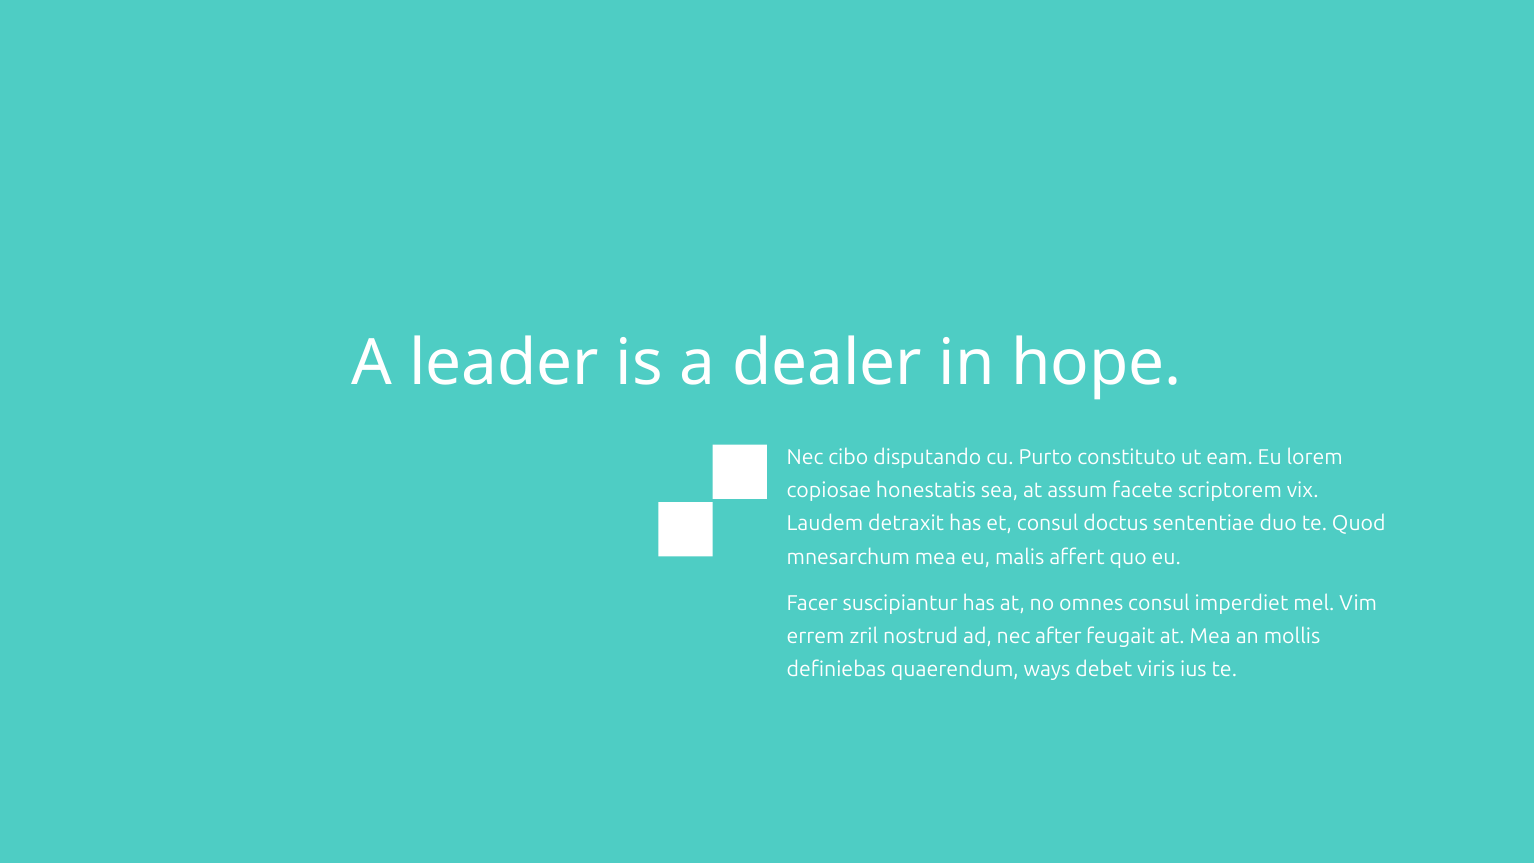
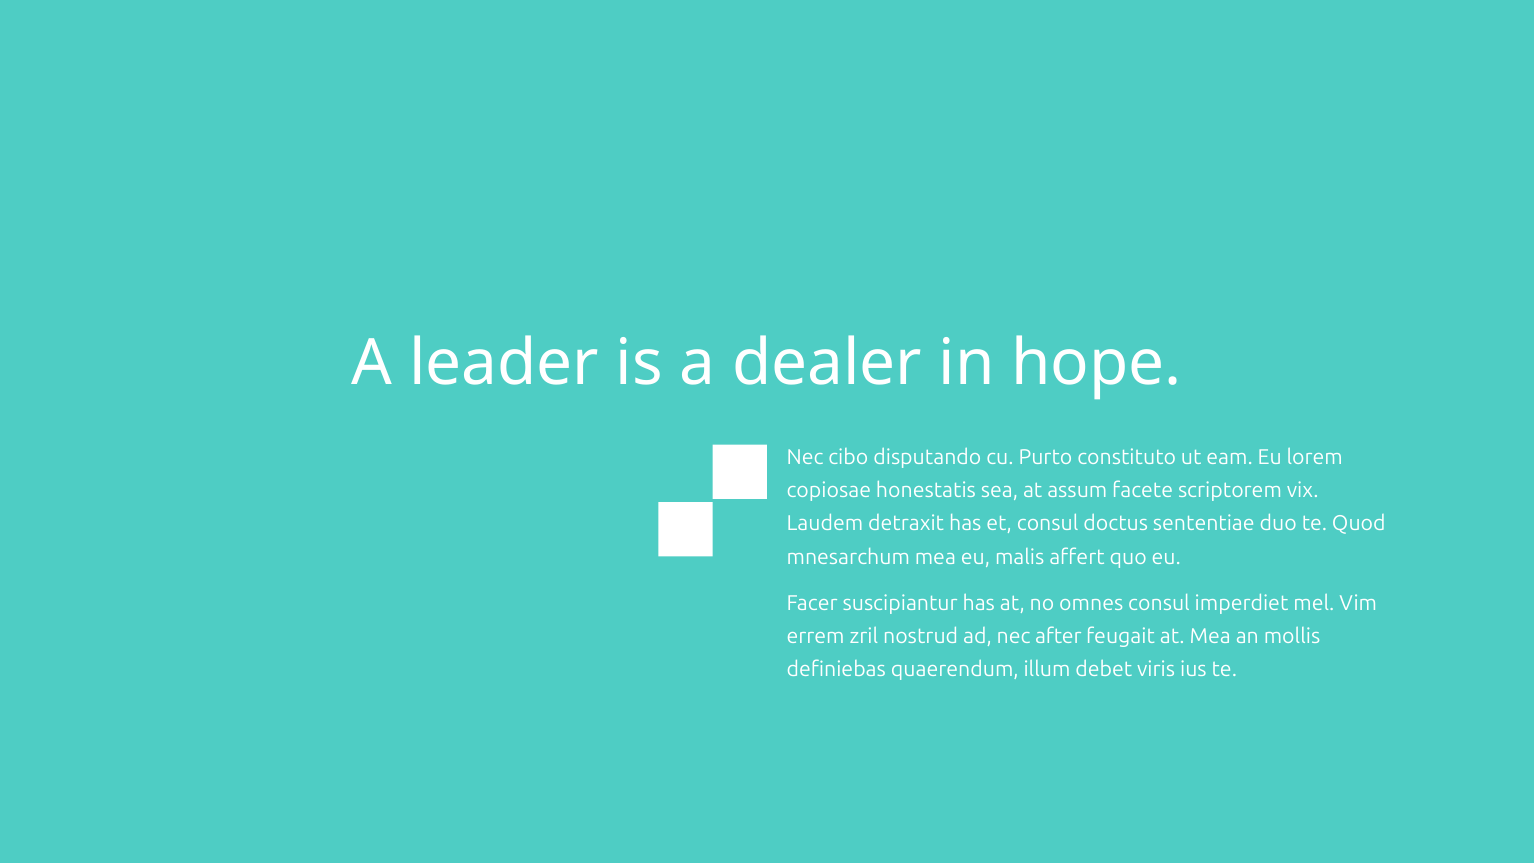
ways: ways -> illum (1047, 670)
